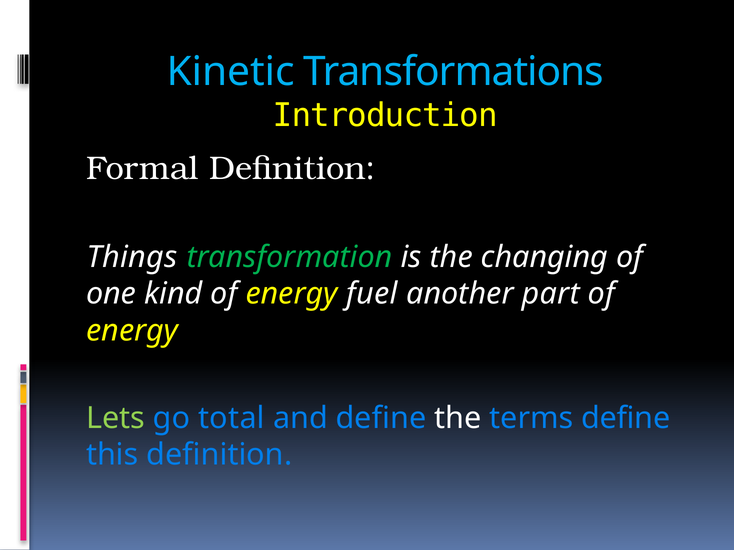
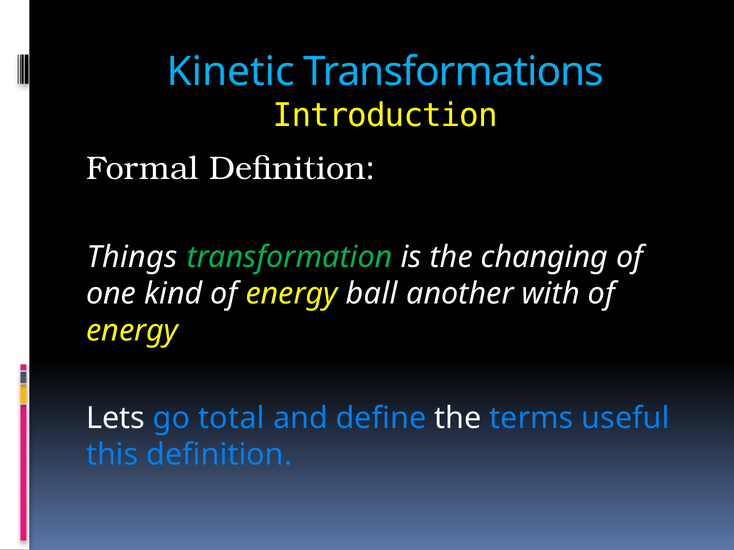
fuel: fuel -> ball (372, 294)
part: part -> with (551, 294)
Lets colour: light green -> white (116, 418)
terms define: define -> useful (626, 418)
